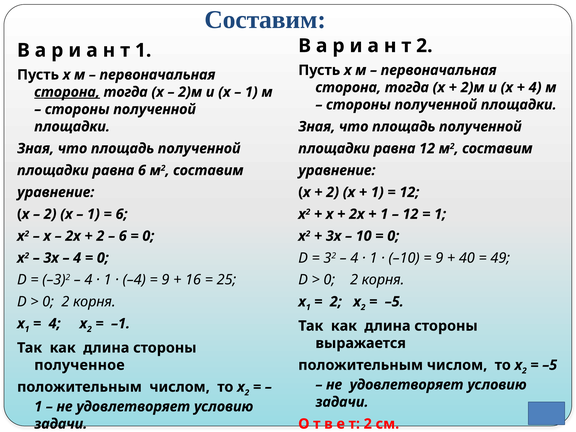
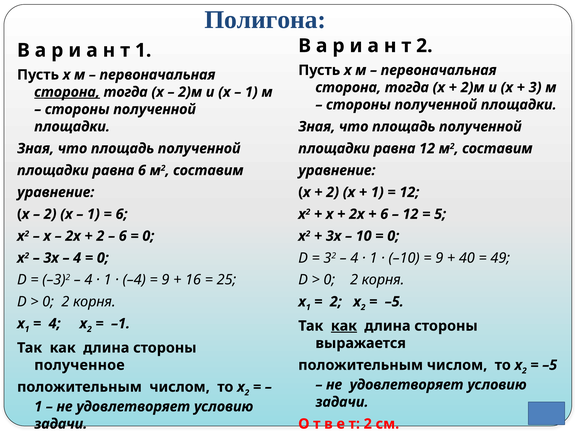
Составим: Составим -> Полигона (265, 20)
4: 4 -> 3 (535, 87)
1: 1 -> 6 (384, 214)
1: 1 -> 5 (440, 214)
как underline: none -> present (344, 326)
